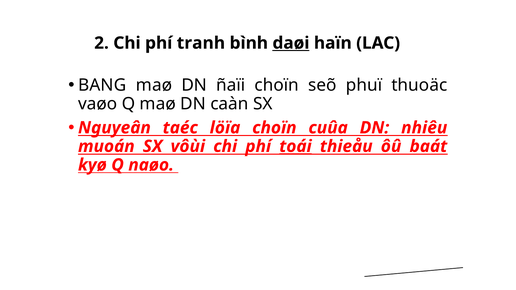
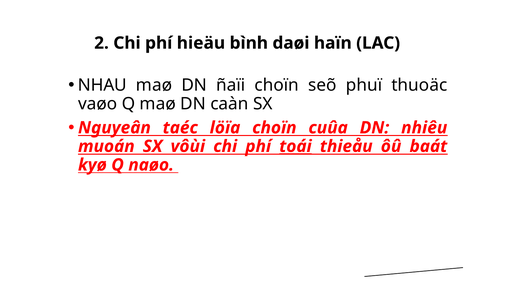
tranh: tranh -> hieäu (201, 43)
daøi underline: present -> none (291, 43)
BANG: BANG -> NHAU (102, 85)
